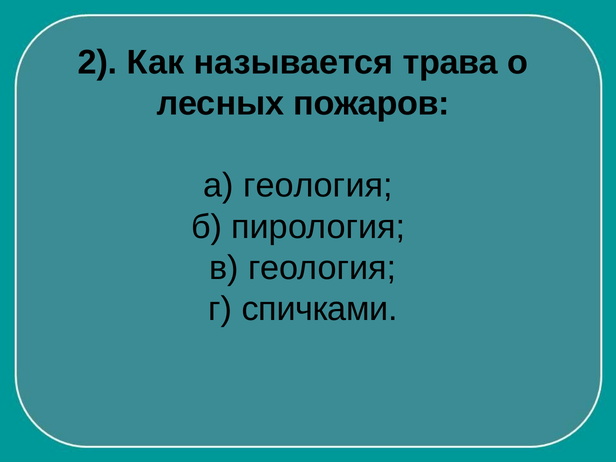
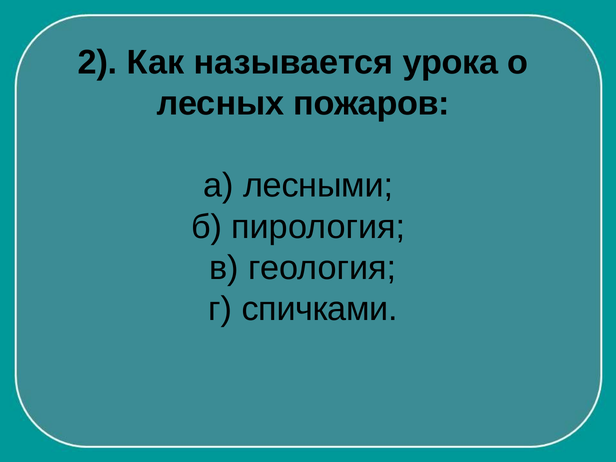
трава: трава -> урока (450, 62)
а геология: геология -> лесными (318, 186)
